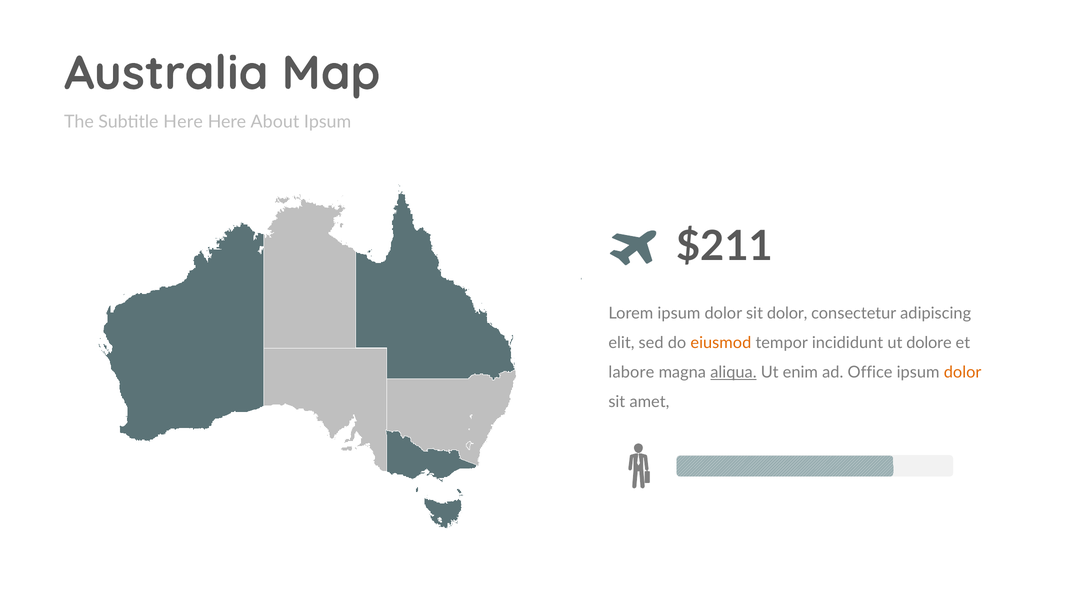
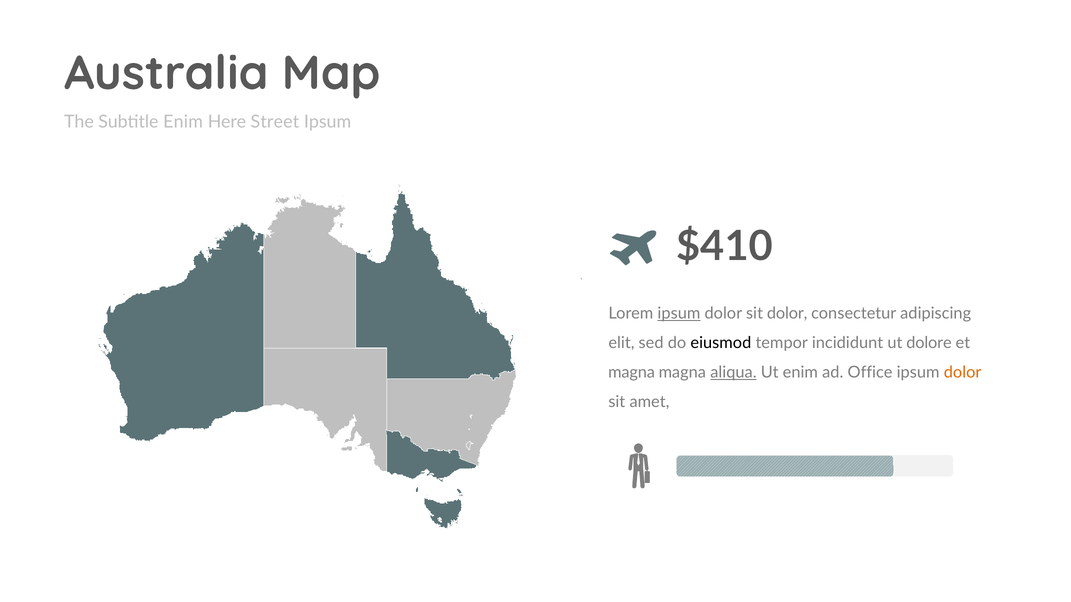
Subtitle Here: Here -> Enim (183, 122)
About: About -> Street (275, 122)
$211: $211 -> $410 (725, 247)
ipsum underline: none -> present (679, 314)
eiusmod colour: orange -> black (721, 343)
labore: labore -> magna (632, 373)
